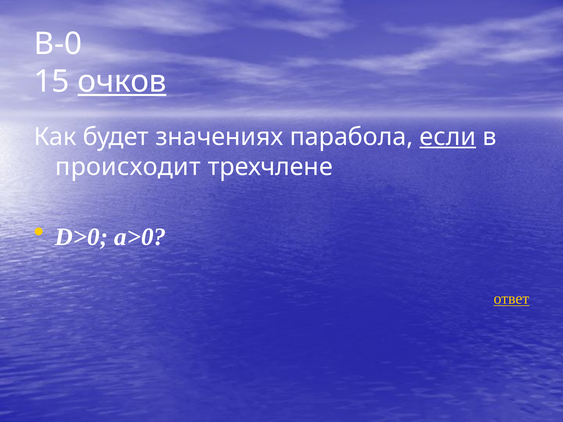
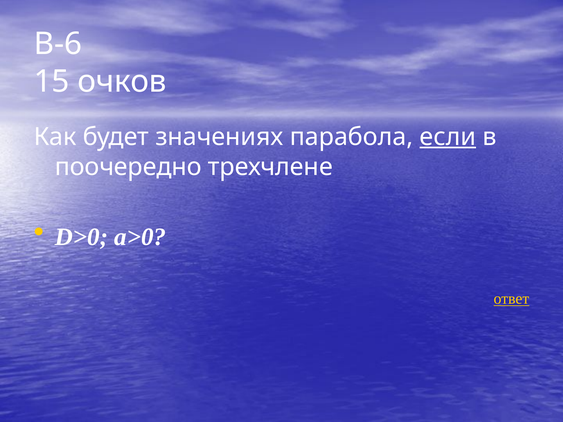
В-0: В-0 -> В-6 (58, 44)
очков underline: present -> none (122, 82)
происходит: происходит -> поочередно (128, 167)
